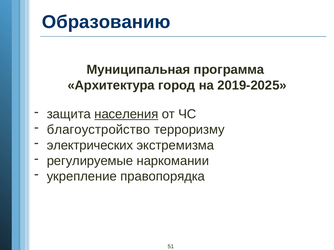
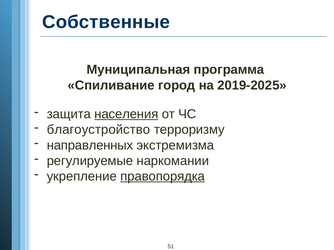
Образованию: Образованию -> Собственные (106, 22)
Архитектура: Архитектура -> Спиливание (111, 85)
электрических: электрических -> направленных (90, 146)
правопорядка underline: none -> present (163, 177)
